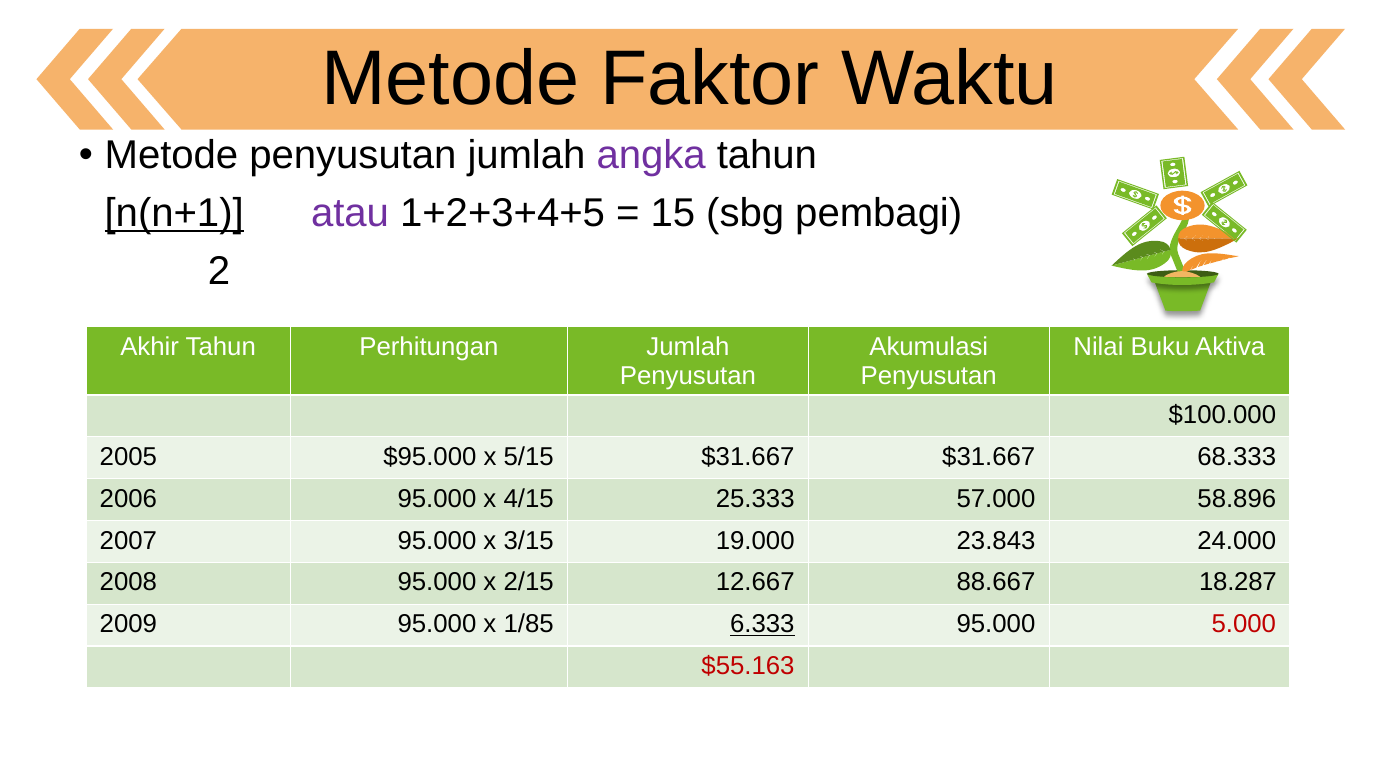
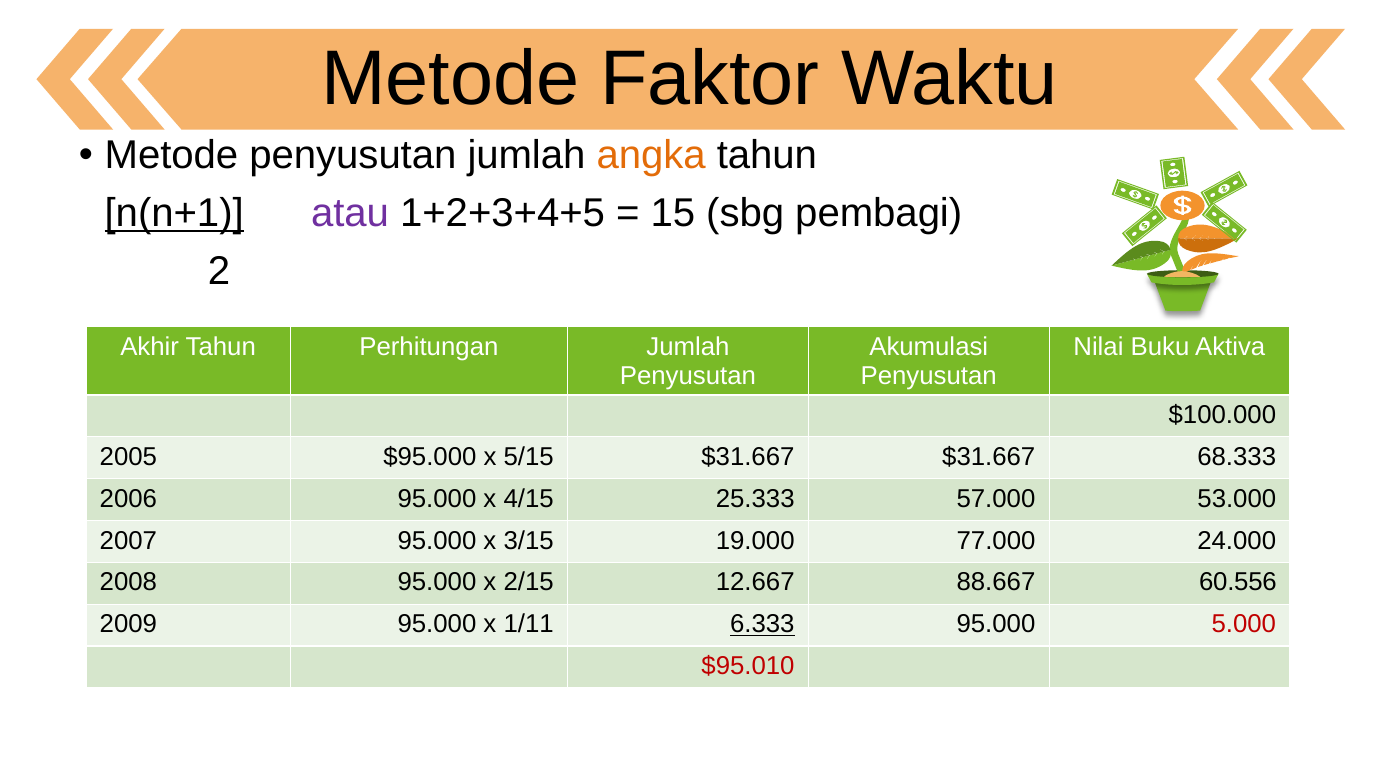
angka colour: purple -> orange (651, 155)
58.896: 58.896 -> 53.000 (1237, 499)
23.843: 23.843 -> 77.000 (996, 541)
18.287: 18.287 -> 60.556 (1238, 582)
1/85: 1/85 -> 1/11 (529, 624)
$55.163: $55.163 -> $95.010 (748, 666)
